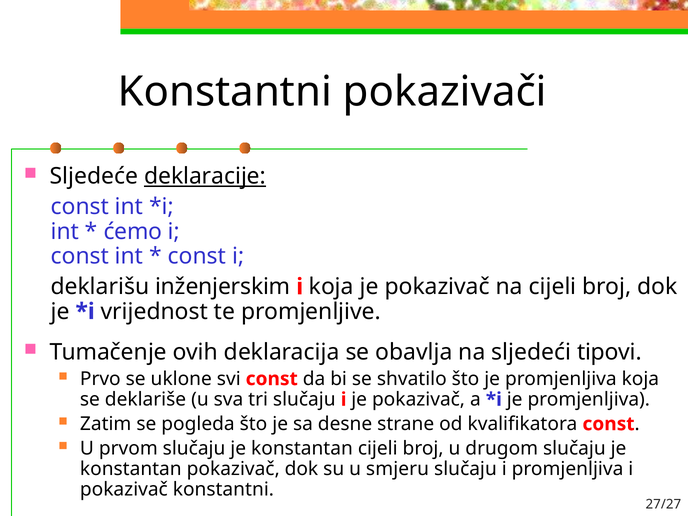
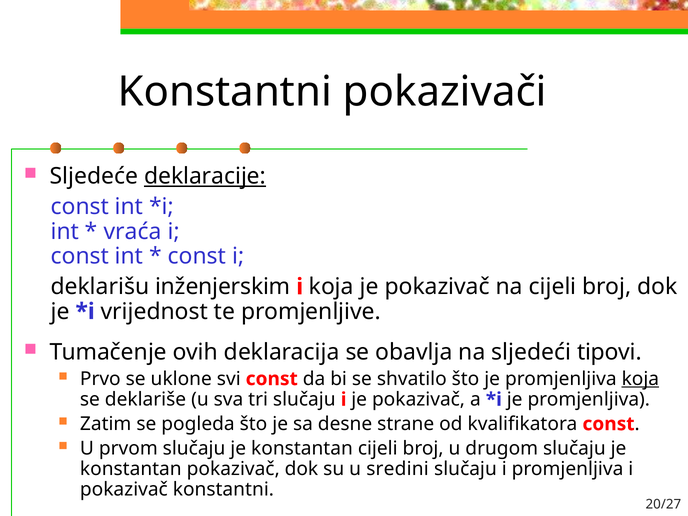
ćemo: ćemo -> vraća (133, 231)
koja underline: none -> present (640, 379)
smjeru: smjeru -> sredini (397, 469)
27/27: 27/27 -> 20/27 (663, 504)
